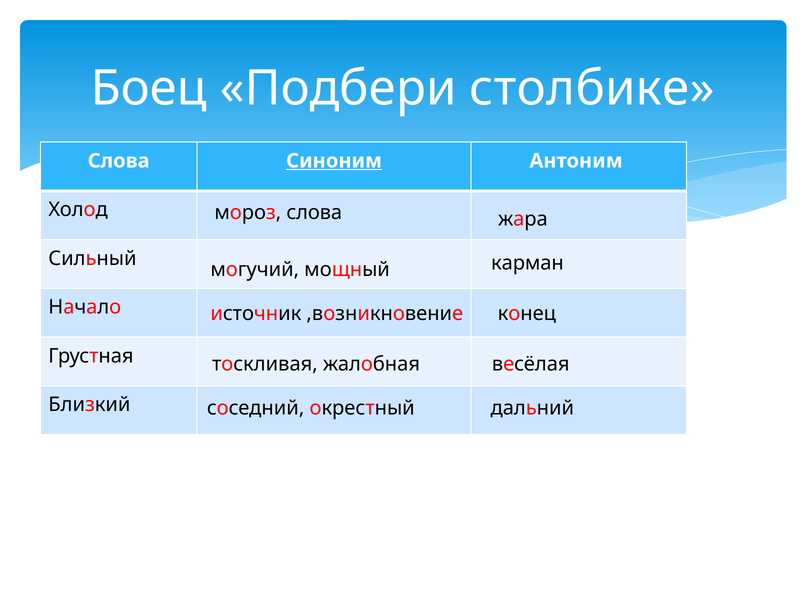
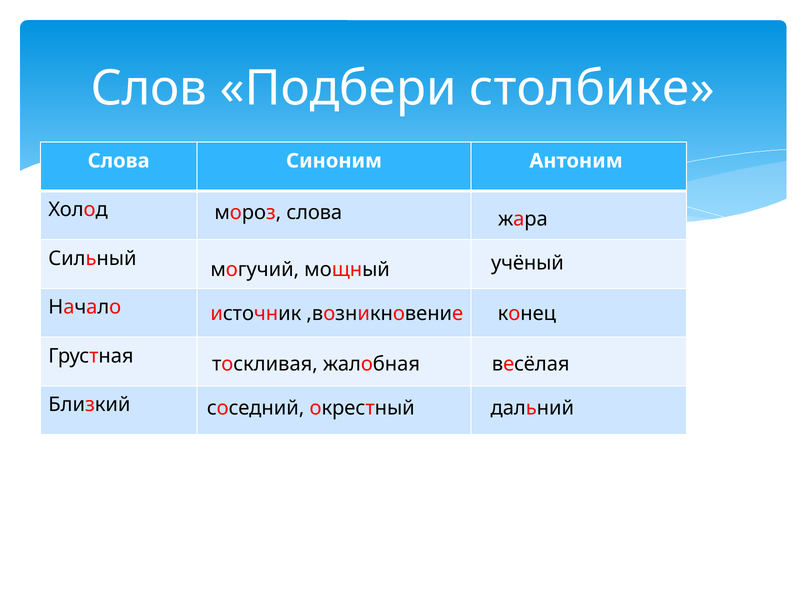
Боец: Боец -> Слов (149, 88)
Синоним underline: present -> none (334, 161)
карман: карман -> учёный (527, 263)
